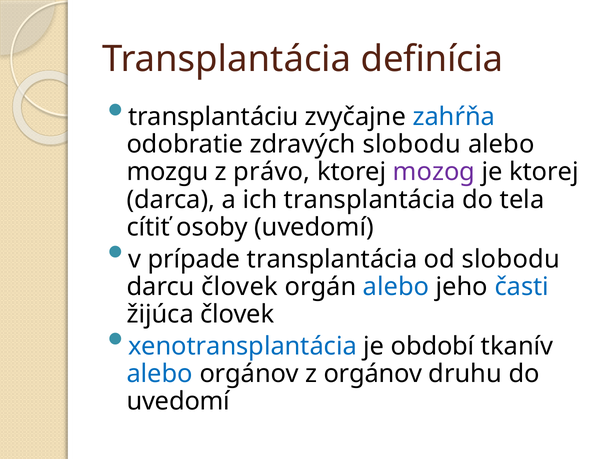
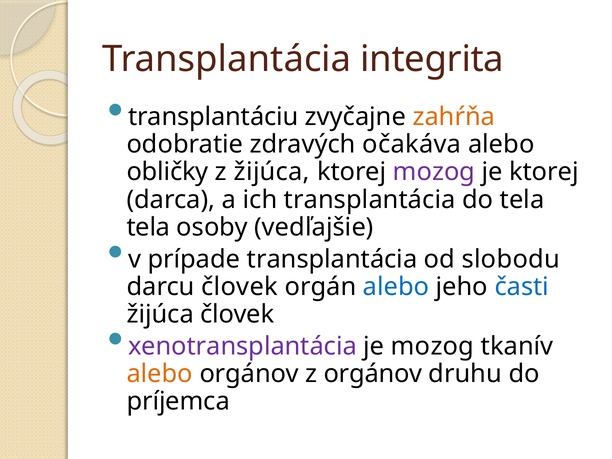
definícia: definícia -> integrita (432, 59)
zahŕňa colour: blue -> orange (454, 117)
zdravých slobodu: slobodu -> očakáva (412, 145)
mozgu: mozgu -> obličky (168, 172)
z právo: právo -> žijúca (272, 172)
cítiť: cítiť -> tela (148, 227)
osoby uvedomí: uvedomí -> vedľajšie (314, 227)
xenotransplantácia colour: blue -> purple (242, 346)
je období: období -> mozog (433, 346)
alebo colour: blue -> orange (160, 374)
uvedomí: uvedomí -> príjemca (178, 402)
